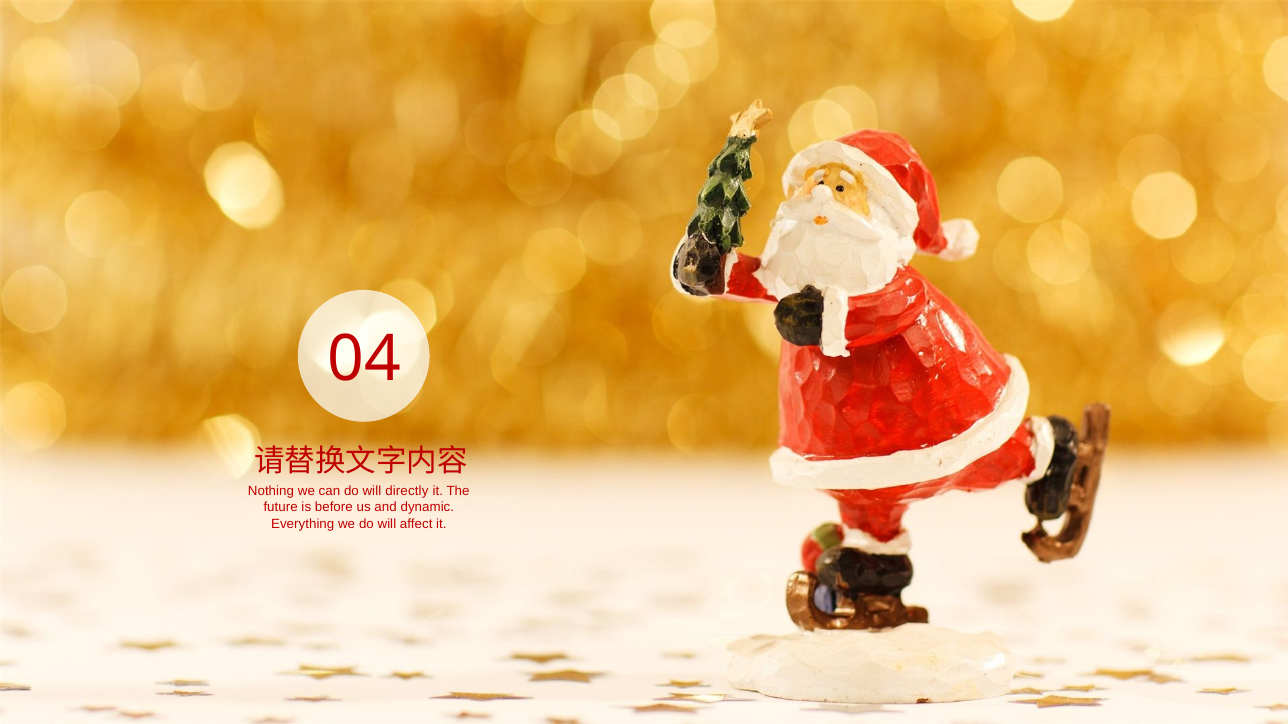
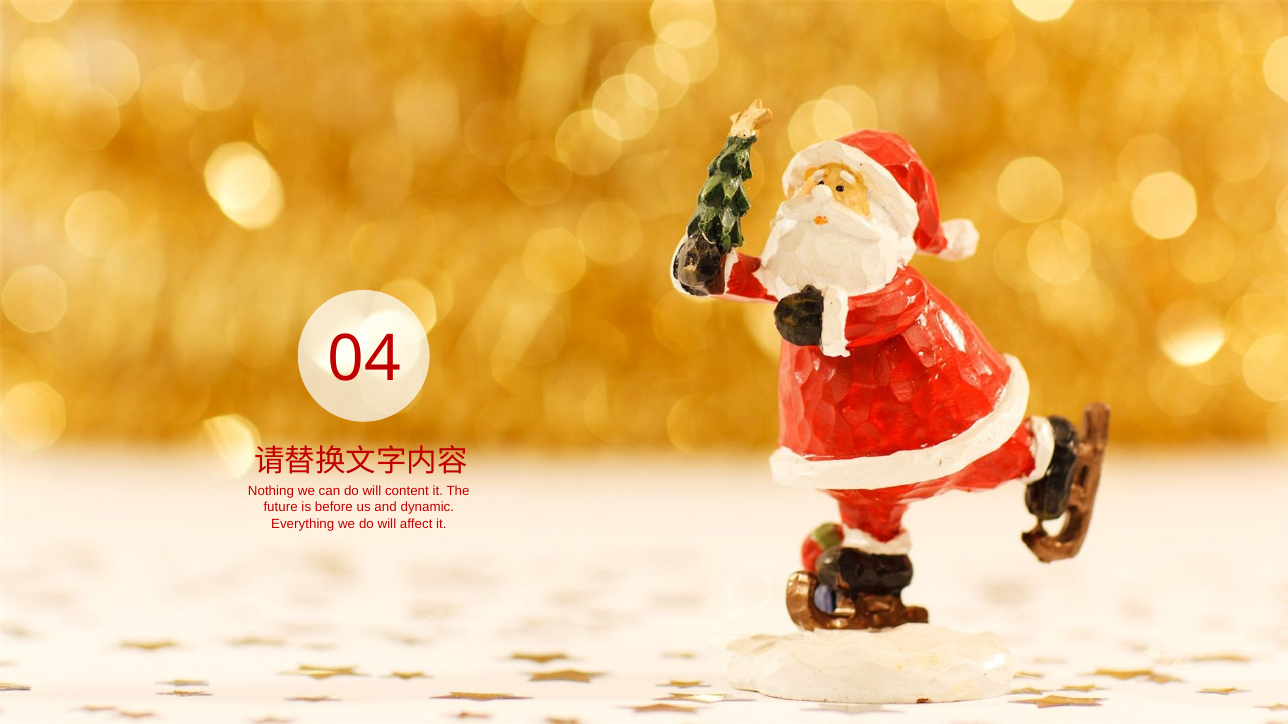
directly: directly -> content (407, 492)
